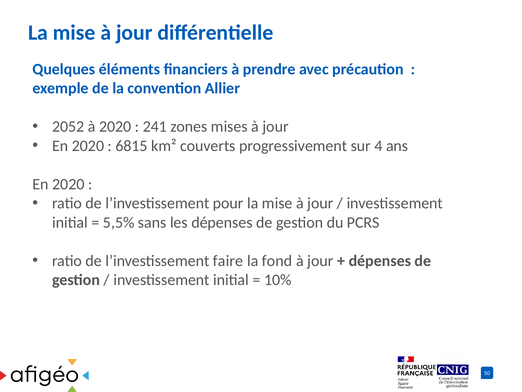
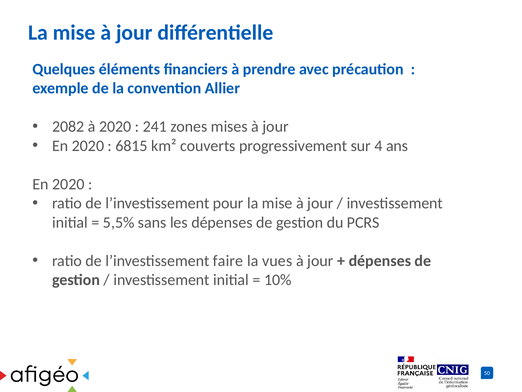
2052: 2052 -> 2082 (68, 126)
fond: fond -> vues (277, 260)
